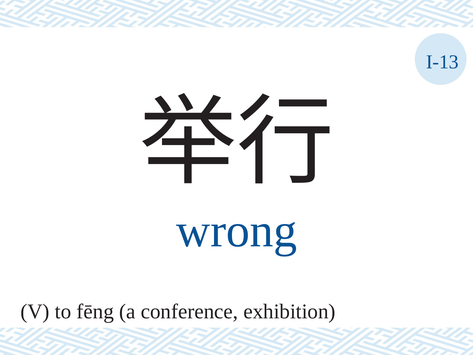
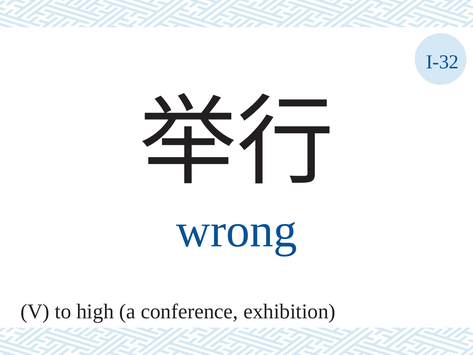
I-13: I-13 -> I-32 (442, 62)
fēng: fēng -> high (95, 311)
